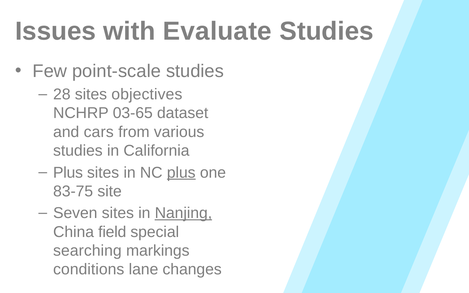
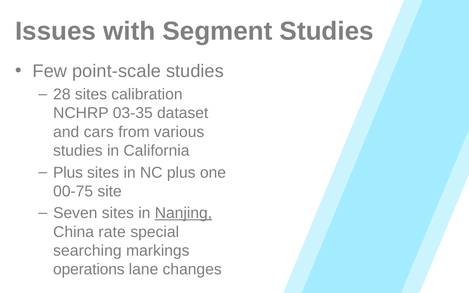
Evaluate: Evaluate -> Segment (217, 31)
objectives: objectives -> calibration (147, 94)
03-65: 03-65 -> 03-35 (133, 113)
plus underline: present -> none (181, 173)
83-75: 83-75 -> 00-75 (73, 191)
field: field -> rate (112, 232)
conditions: conditions -> operations (89, 270)
